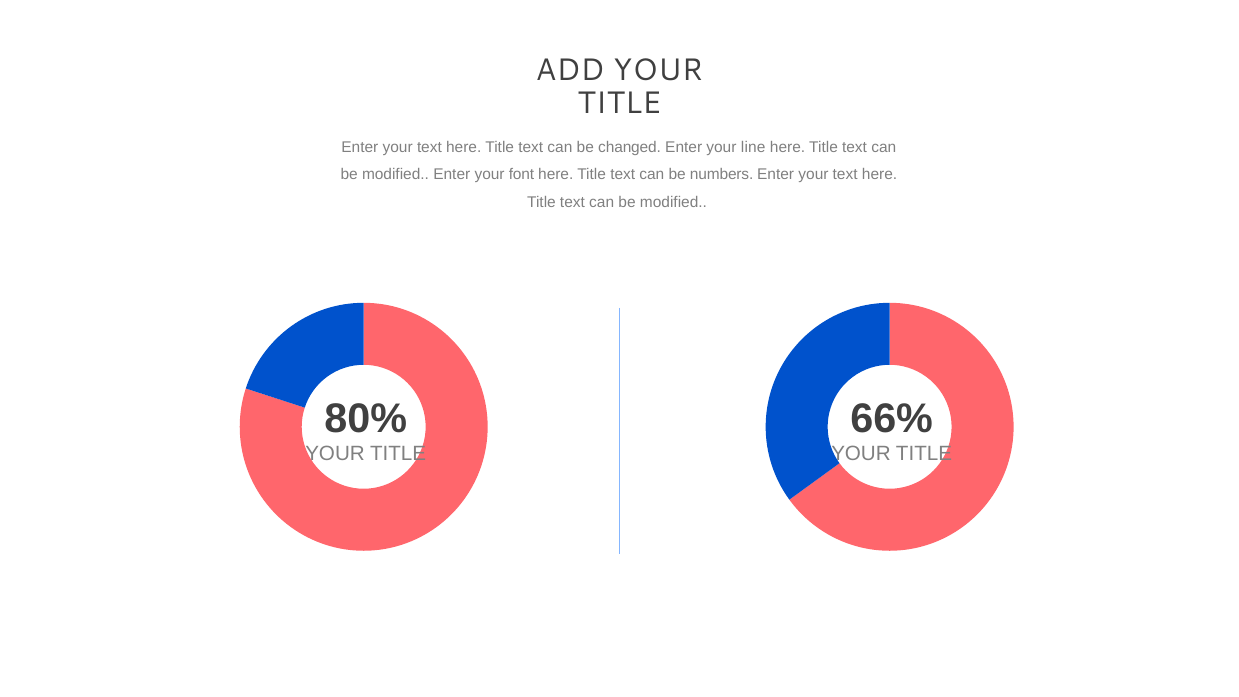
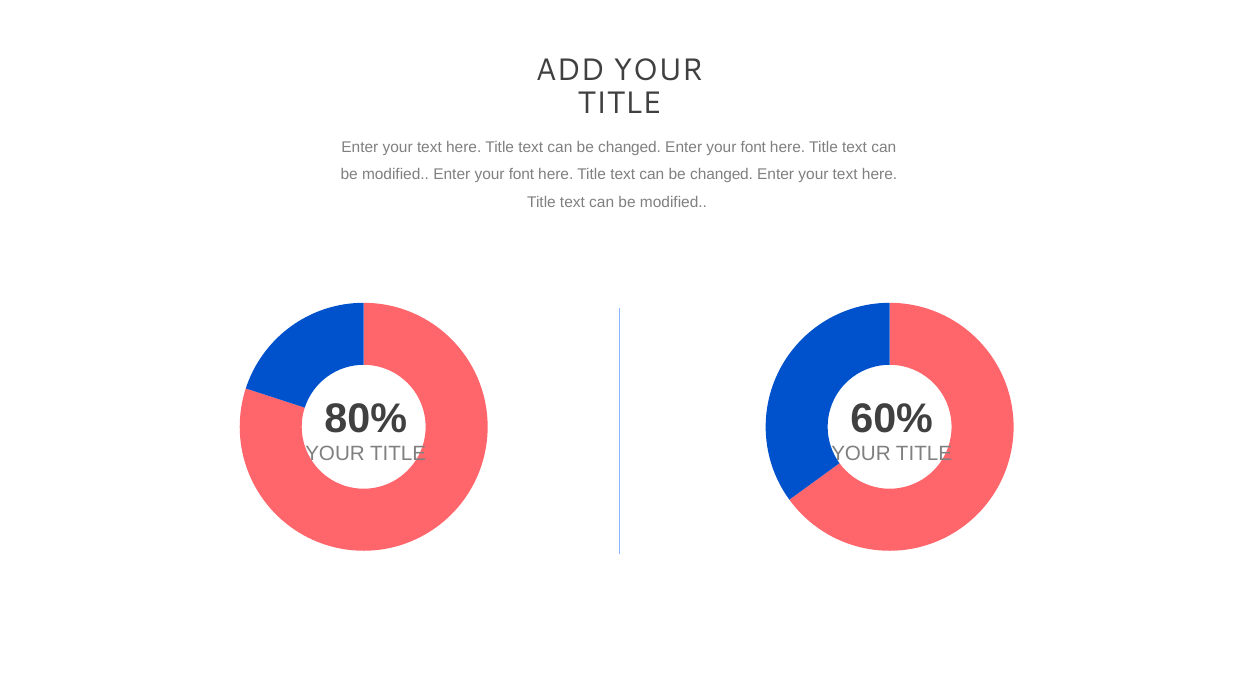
line: line -> font (753, 147)
numbers: numbers -> changed (722, 175)
66%: 66% -> 60% (892, 419)
